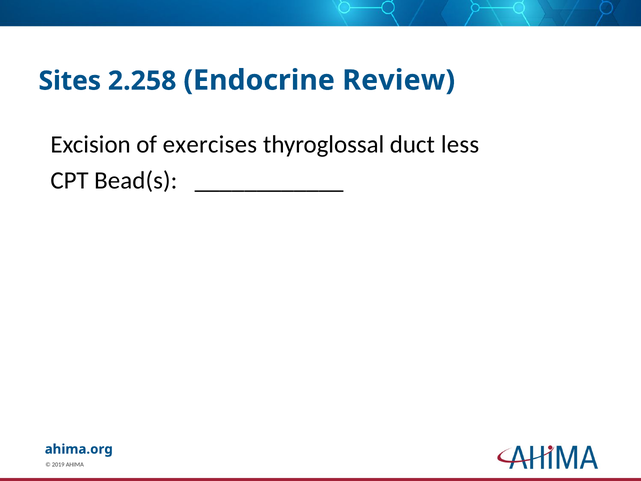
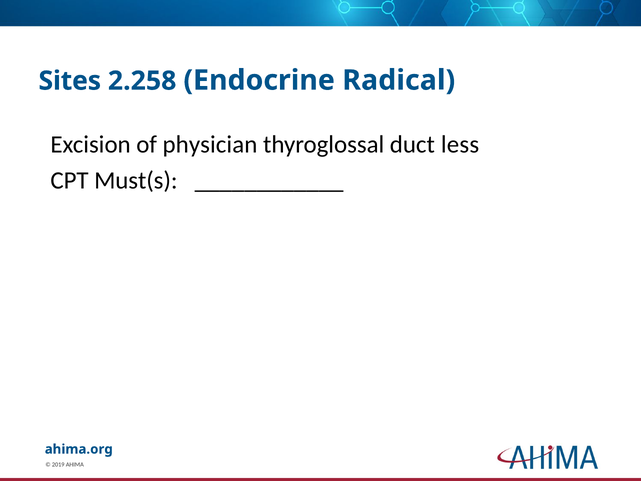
Review: Review -> Radical (399, 80)
exercises: exercises -> physician (210, 145)
Bead(s: Bead(s -> Must(s (136, 180)
